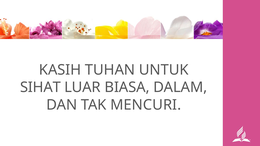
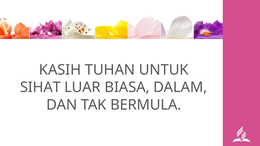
MENCURI: MENCURI -> BERMULA (146, 105)
